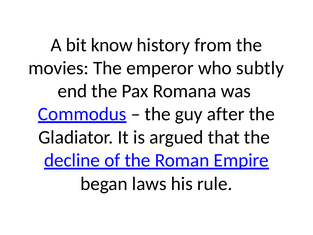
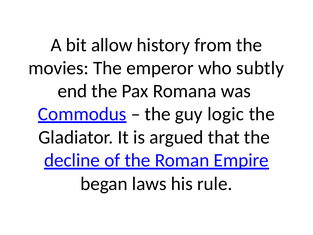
know: know -> allow (112, 45)
after: after -> logic (226, 114)
